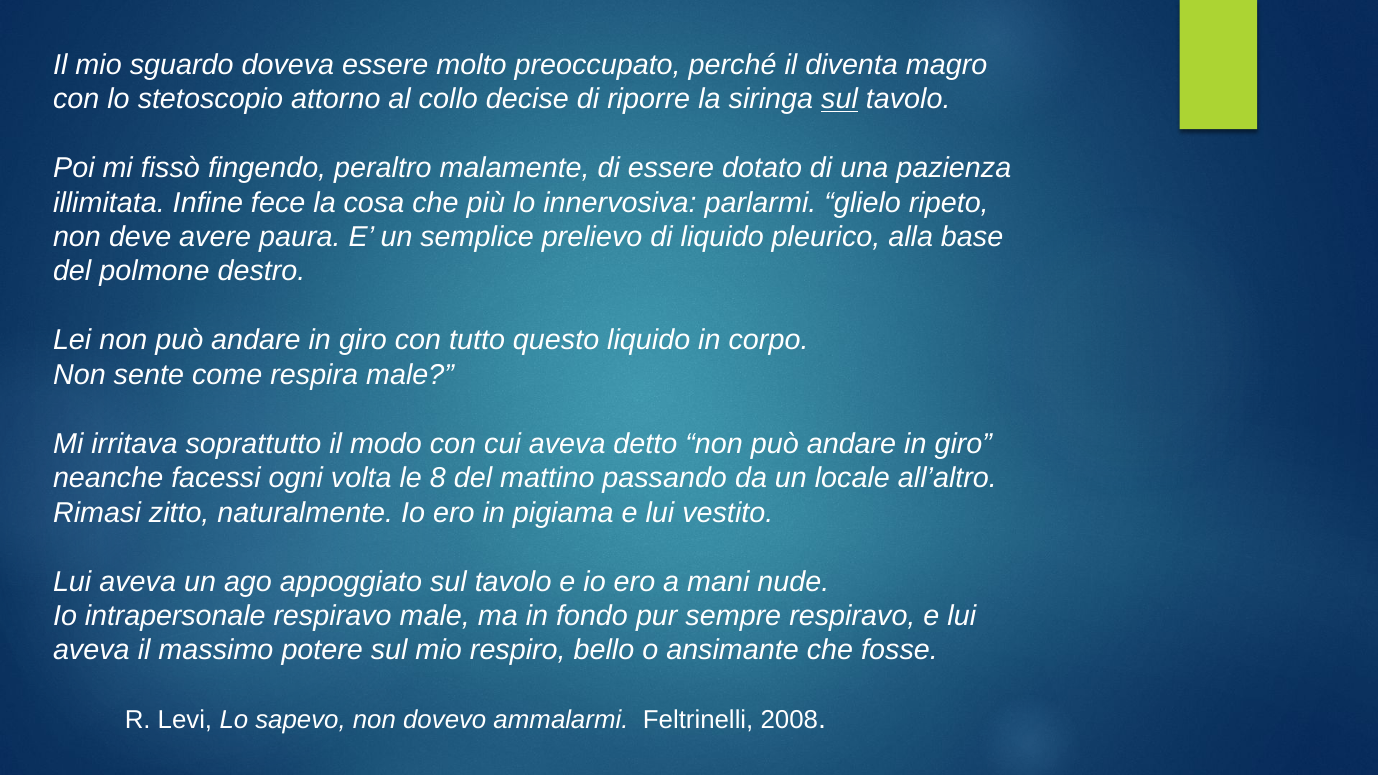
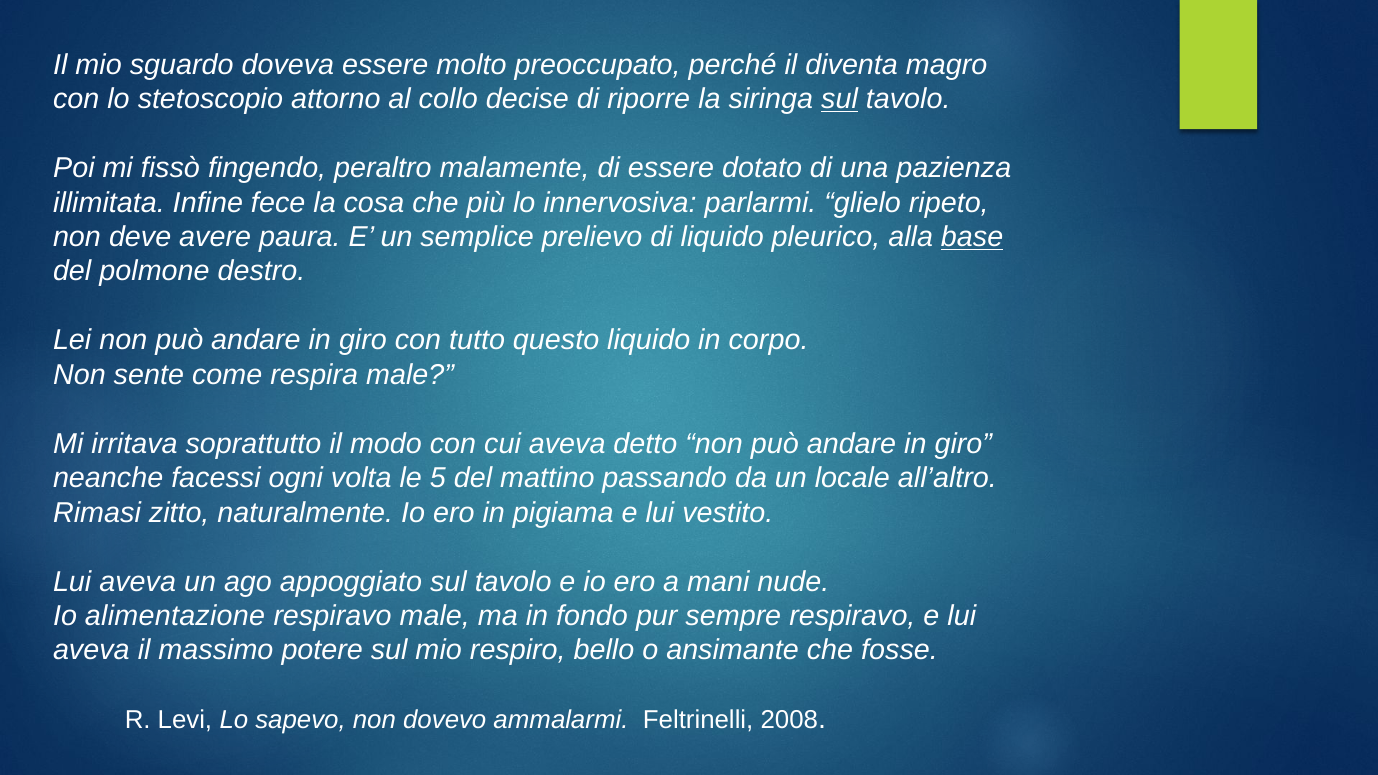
base underline: none -> present (972, 237)
8: 8 -> 5 (438, 478)
intrapersonale: intrapersonale -> alimentazione (175, 616)
